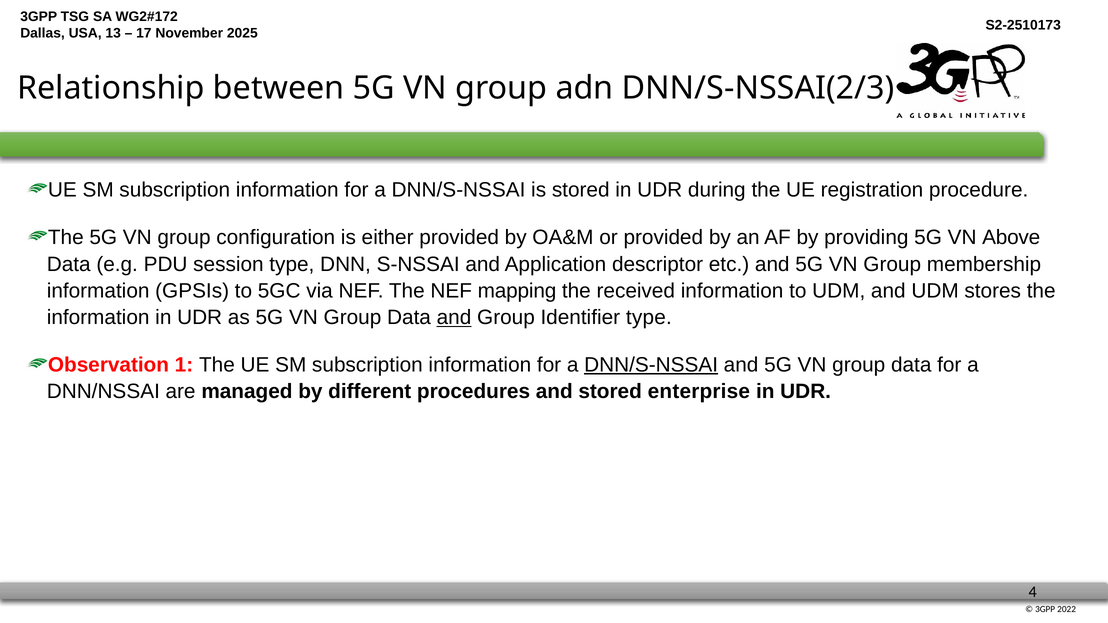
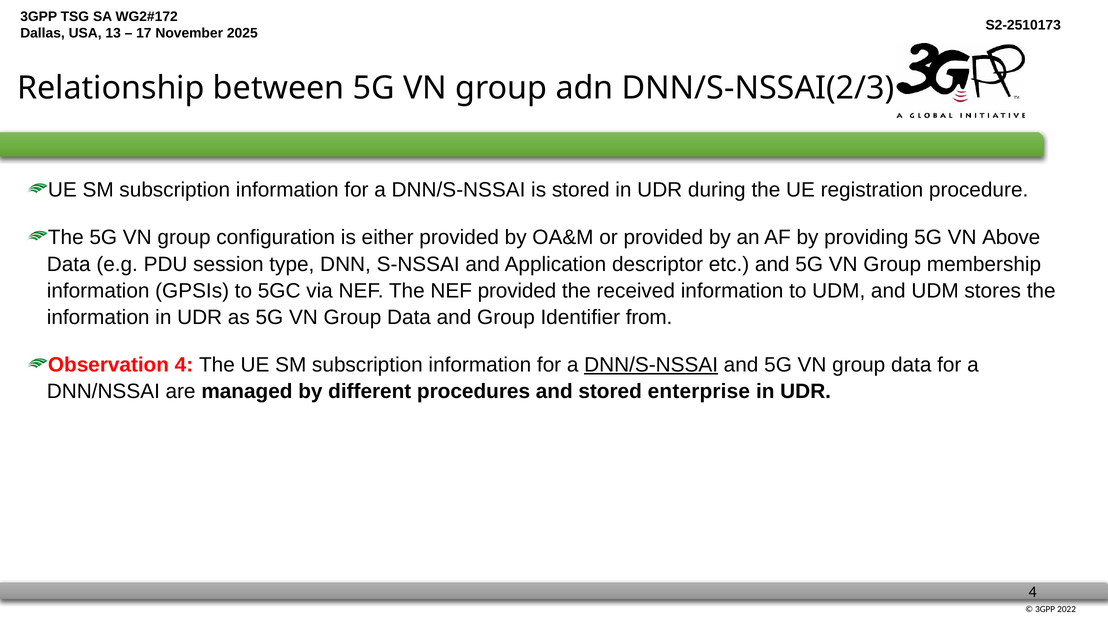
NEF mapping: mapping -> provided (517, 291)
and underline: present -> none (454, 318)
Identifier type: type -> from (649, 318)
Observation 1: 1 -> 4 (184, 365)
